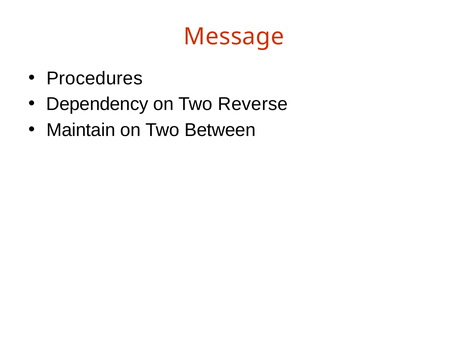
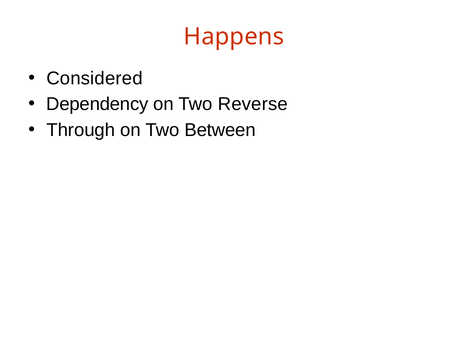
Message: Message -> Happens (234, 37)
Procedures: Procedures -> Considered (95, 78)
Maintain: Maintain -> Through (81, 130)
